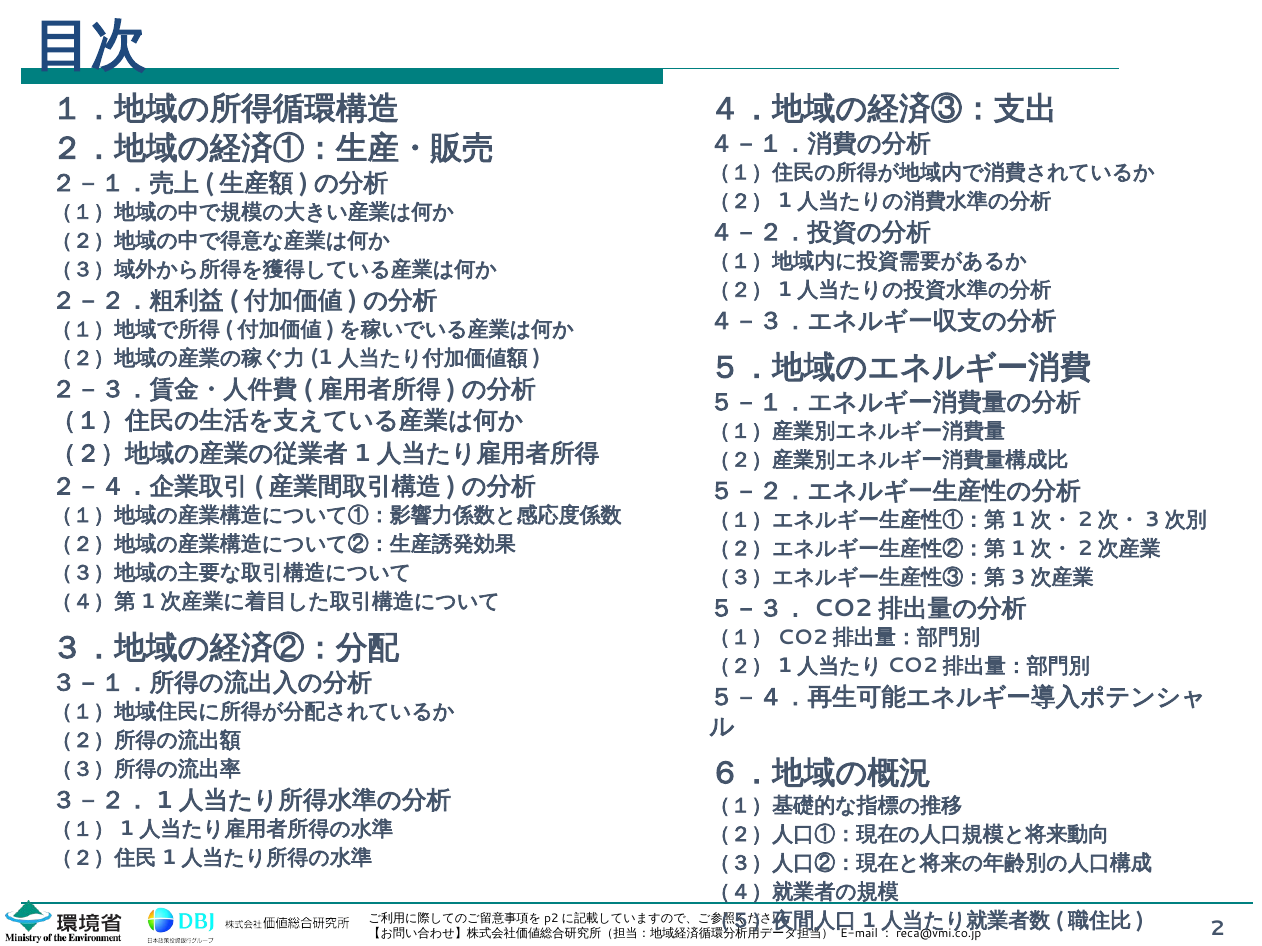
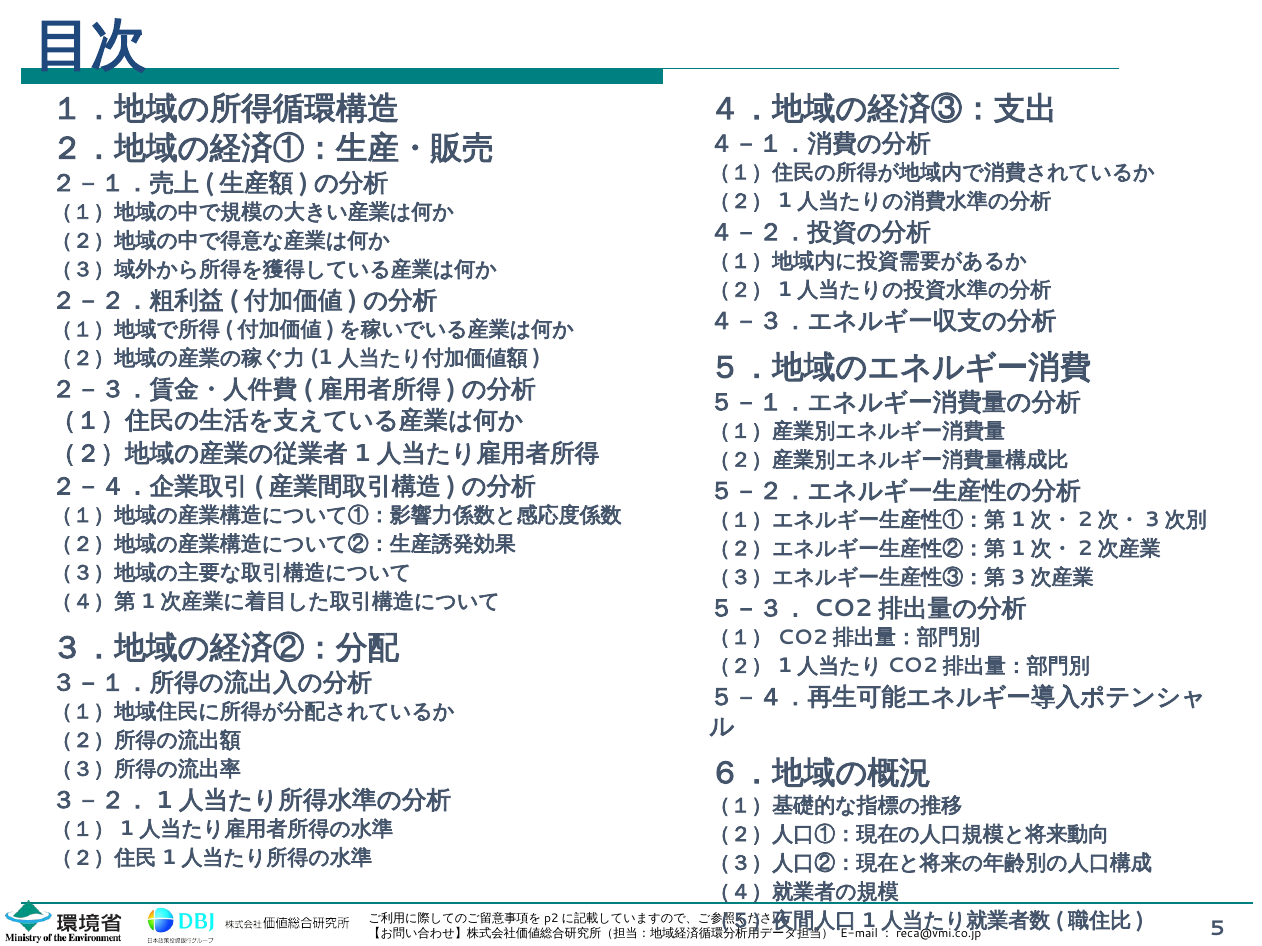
2: 2 -> 5 (1217, 929)
